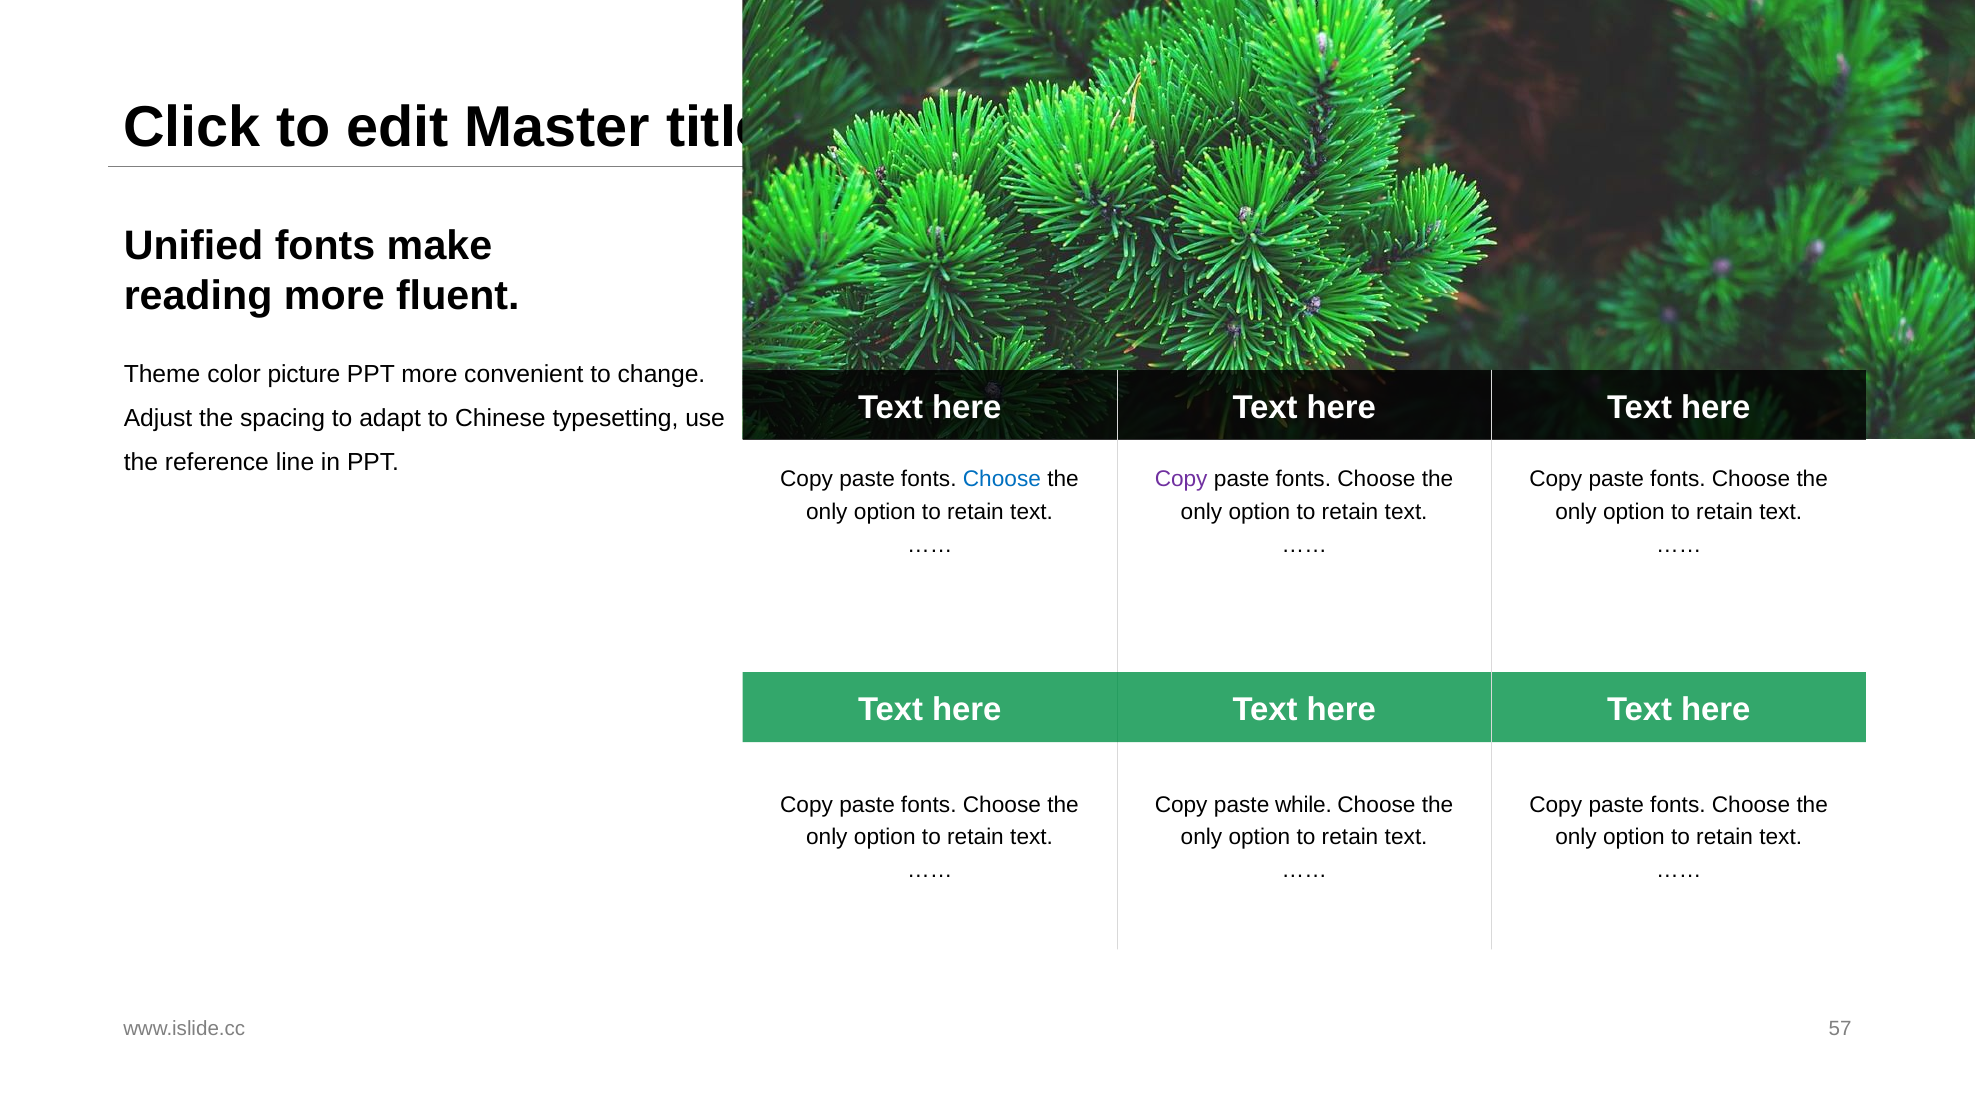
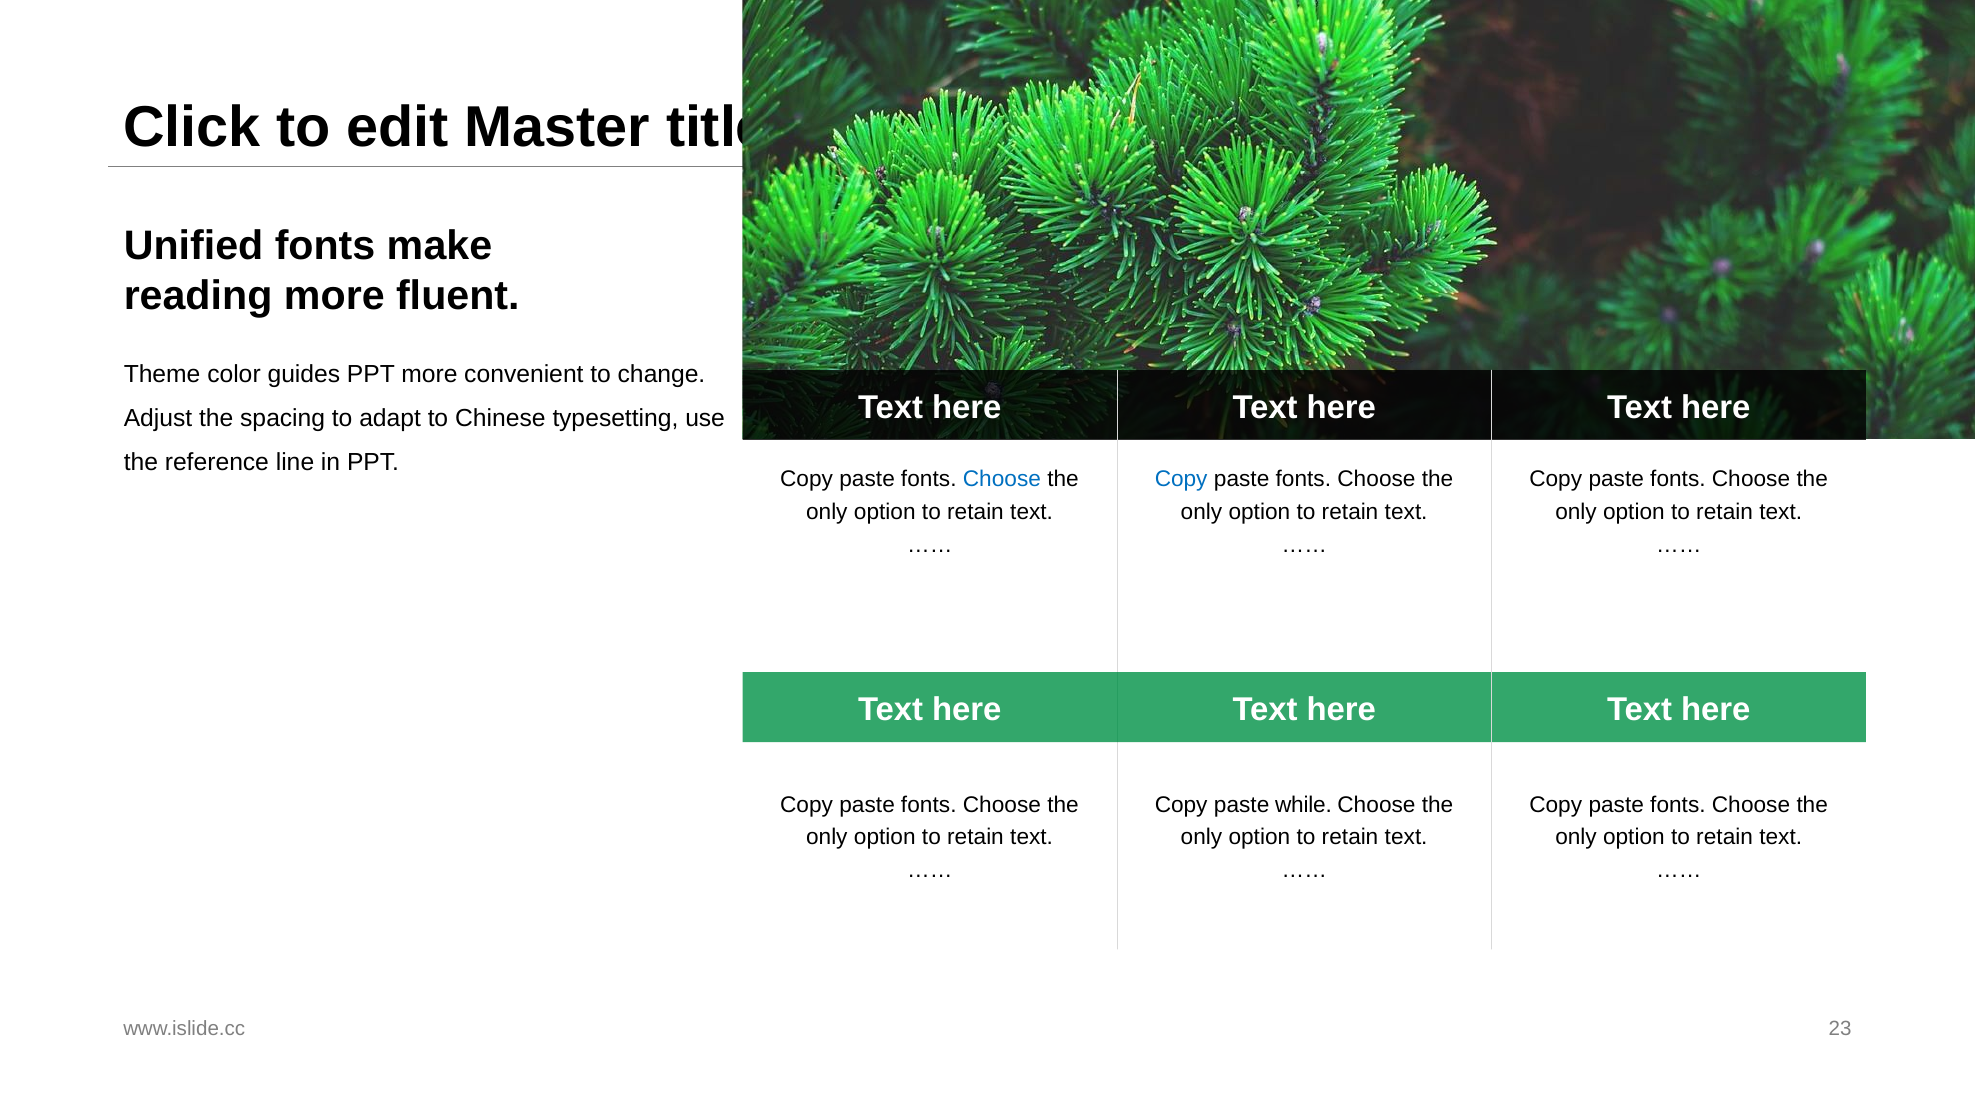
picture: picture -> guides (304, 374)
Copy colour: purple -> blue (1181, 479)
57: 57 -> 23 (1840, 1029)
